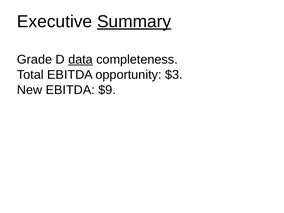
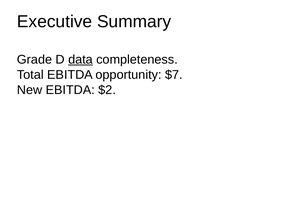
Summary underline: present -> none (134, 22)
$3: $3 -> $7 (174, 75)
$9: $9 -> $2 (107, 90)
